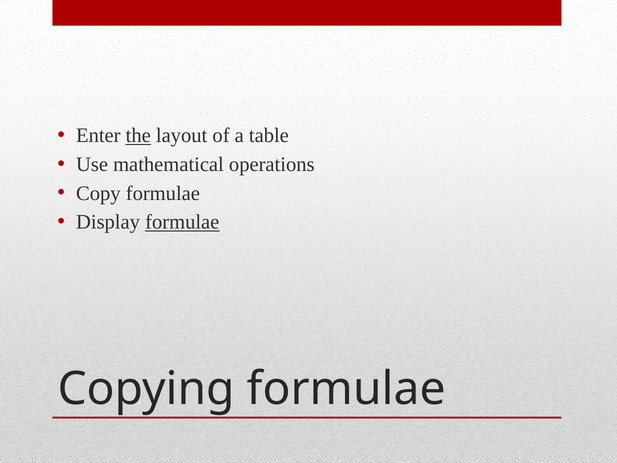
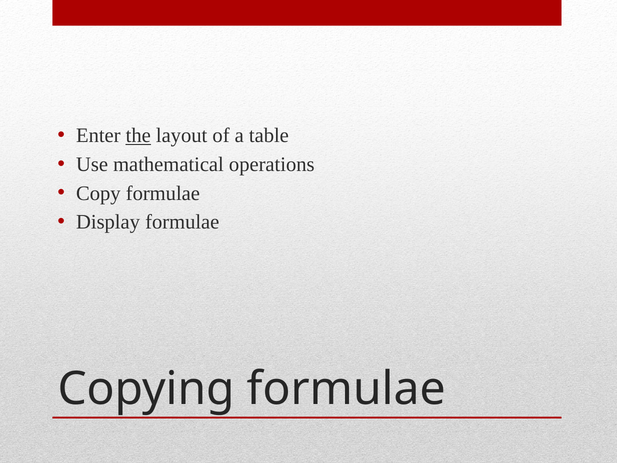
formulae underline: present -> none (182, 222)
